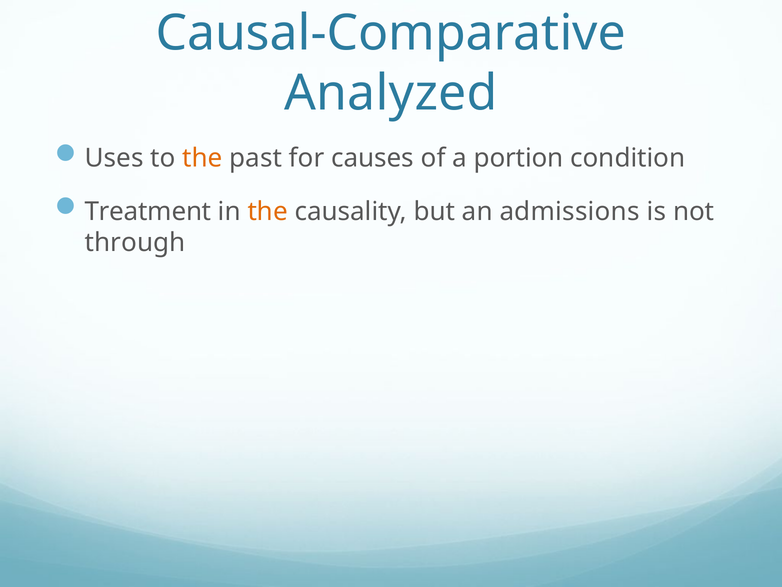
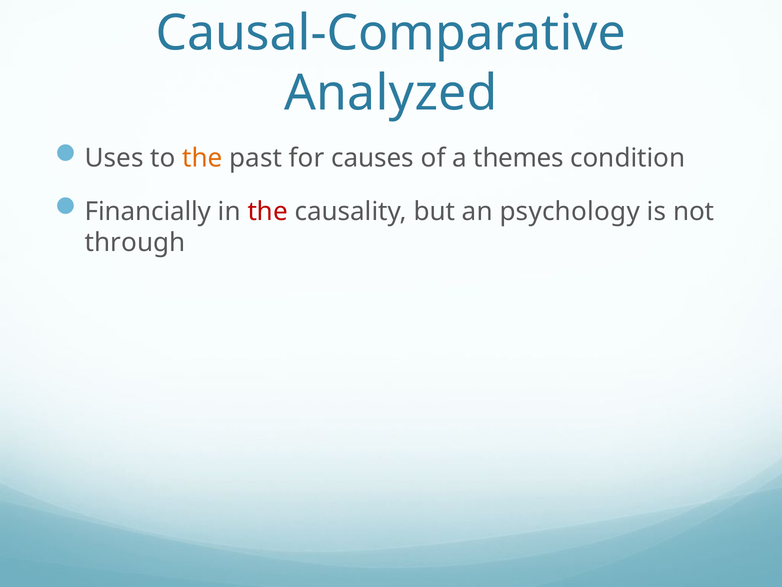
portion: portion -> themes (519, 158)
Treatment: Treatment -> Financially (148, 211)
the colour: orange -> red (268, 211)
admissions: admissions -> psychology (570, 211)
